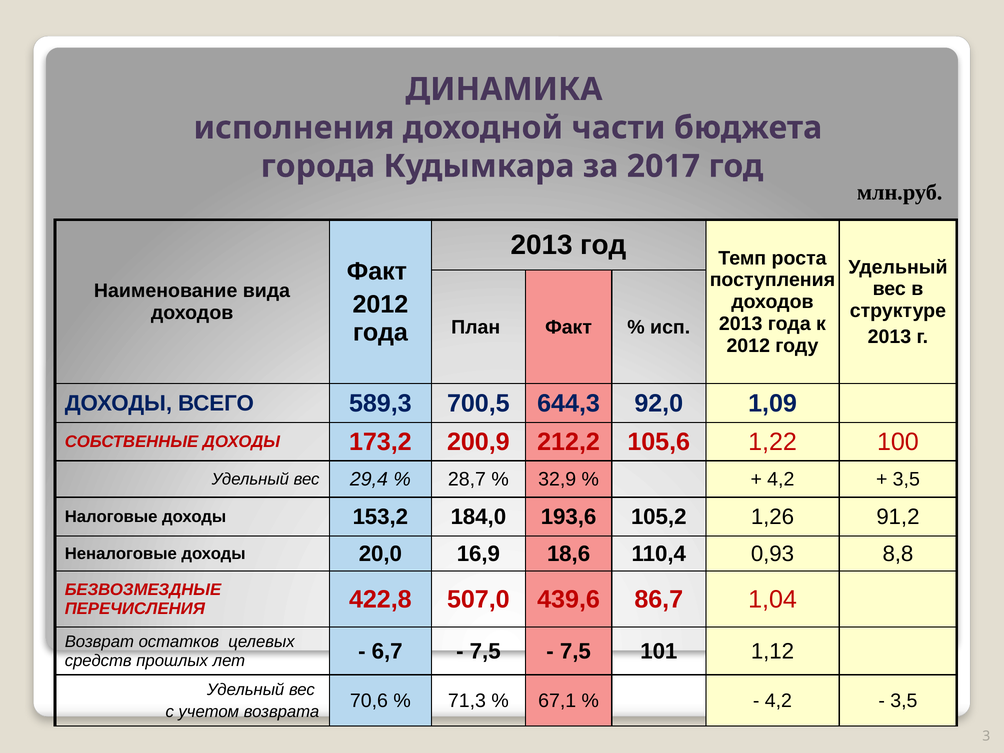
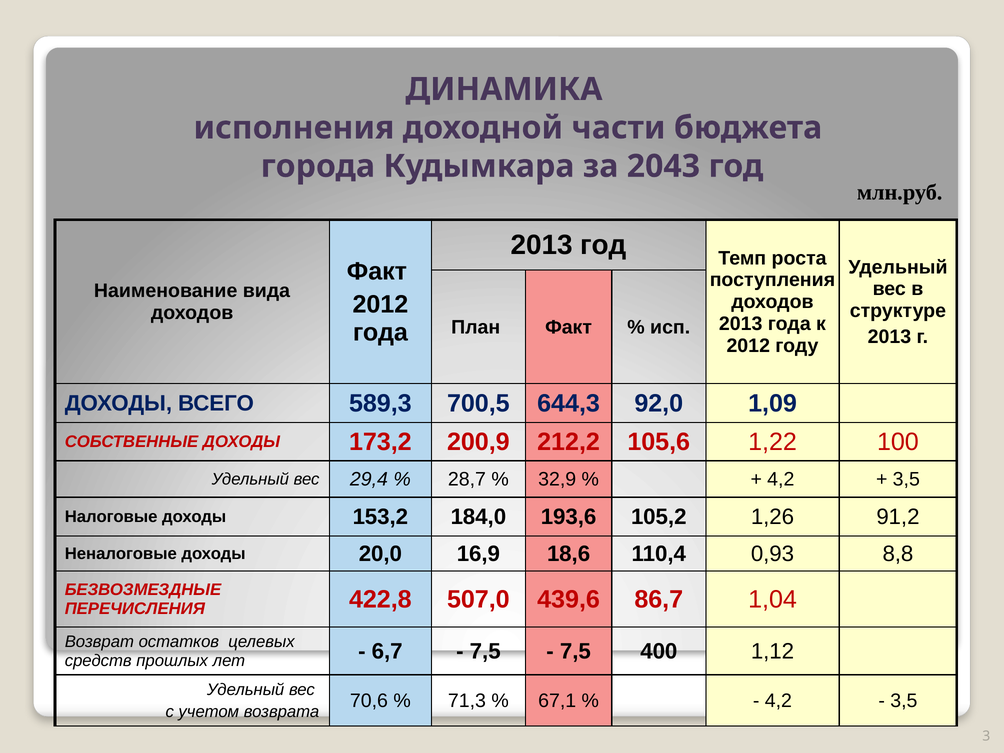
2017: 2017 -> 2043 (663, 166)
101: 101 -> 400 (659, 651)
